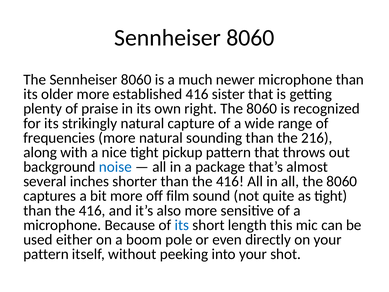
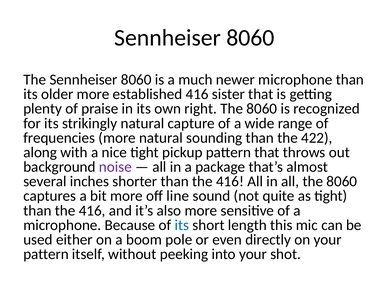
216: 216 -> 422 (317, 138)
noise colour: blue -> purple (115, 167)
film: film -> line (178, 196)
